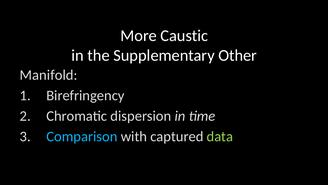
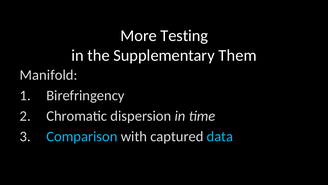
Caustic: Caustic -> Testing (184, 36)
Other: Other -> Them (238, 55)
data colour: light green -> light blue (220, 136)
